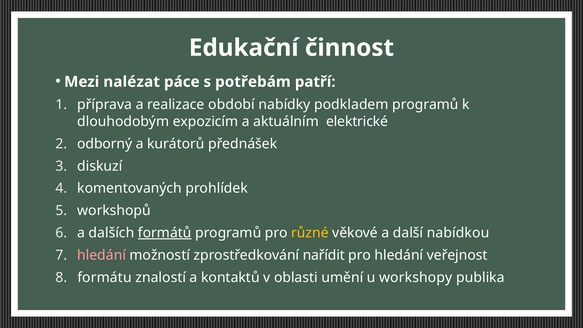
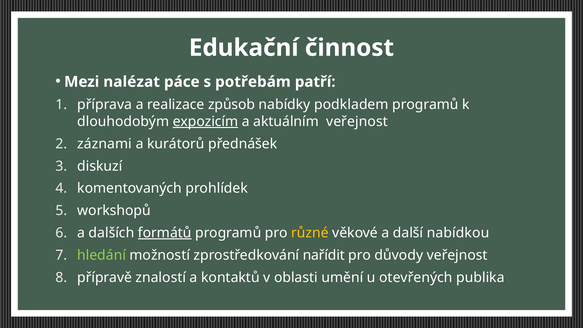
období: období -> způsob (232, 105)
expozicím underline: none -> present (205, 121)
aktuálním elektrické: elektrické -> veřejnost (357, 121)
odborný: odborný -> záznami (105, 144)
hledání colour: pink -> light green (102, 255)
pro hledání: hledání -> důvody (399, 255)
formátu: formátu -> přípravě (105, 277)
workshopy: workshopy -> otevřených (416, 277)
